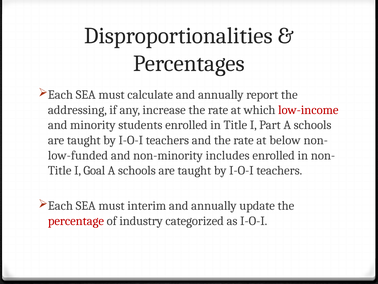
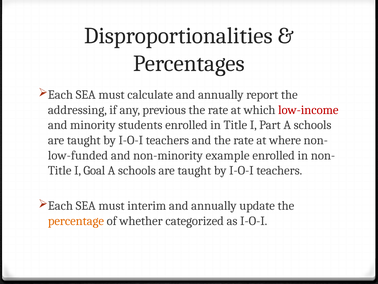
increase: increase -> previous (164, 110)
below: below -> where (285, 140)
includes: includes -> example (228, 155)
percentage colour: red -> orange (76, 221)
industry: industry -> whether (141, 221)
